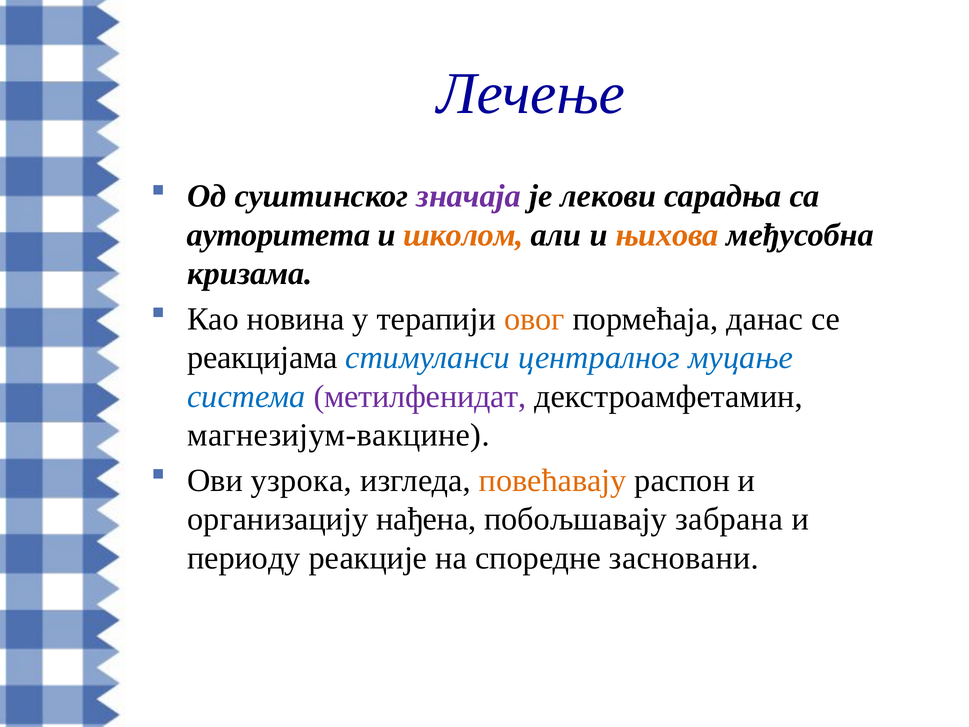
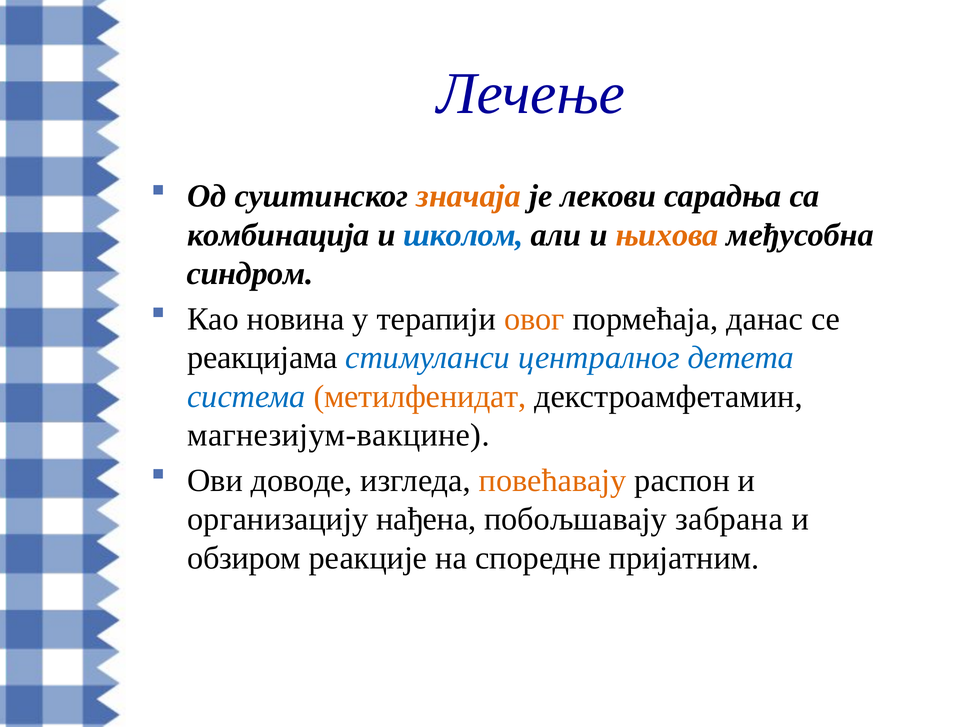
значаја colour: purple -> orange (469, 196)
ауторитета: ауторитета -> комбинација (278, 235)
школом colour: orange -> blue (463, 235)
кризама: кризама -> синдром (250, 274)
муцање: муцање -> детета (741, 358)
метилфенидат colour: purple -> orange (420, 396)
узрока: узрока -> доводе (302, 480)
периоду: периоду -> обзиром (244, 558)
засновани: засновани -> пријатним (684, 558)
